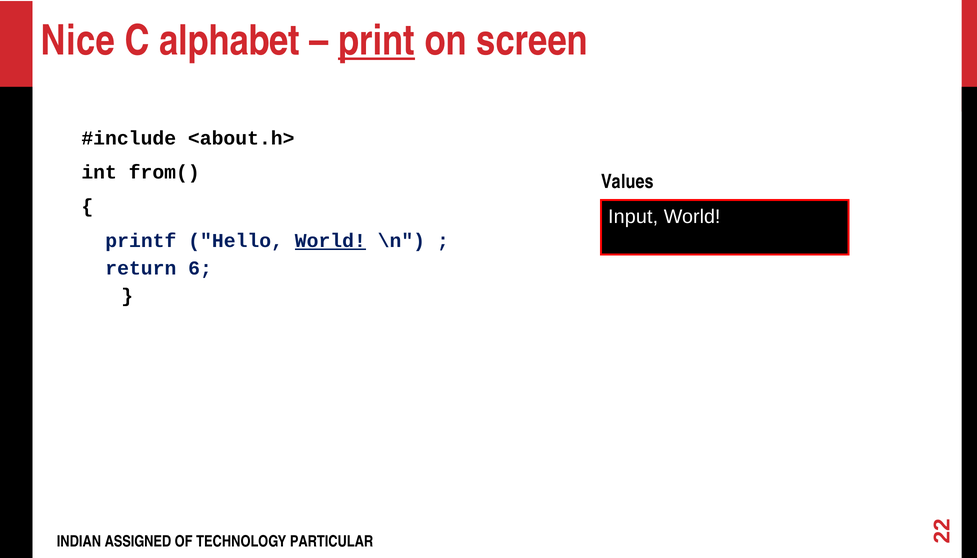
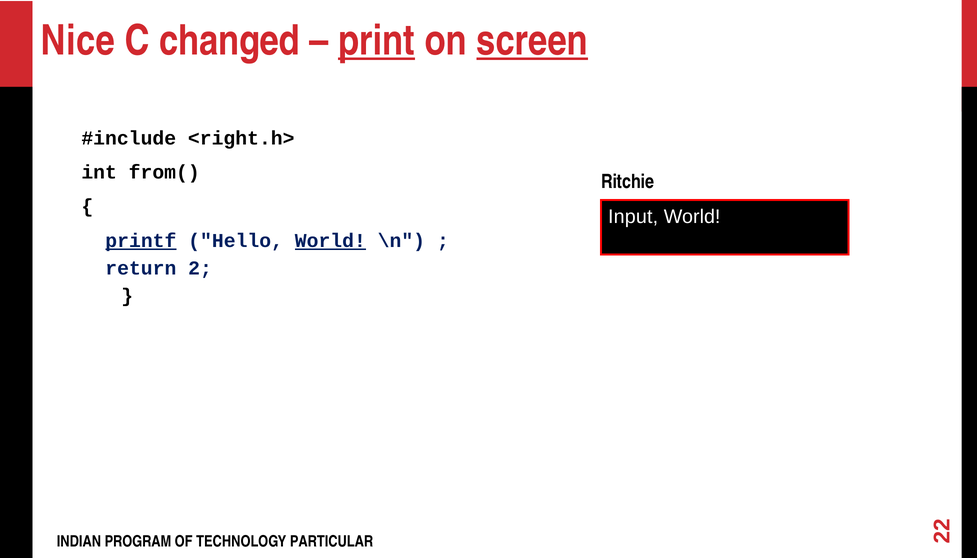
alphabet: alphabet -> changed (230, 41)
screen underline: none -> present (532, 41)
<about.h>: <about.h> -> <right.h> (241, 138)
Values: Values -> Ritchie (628, 182)
printf underline: none -> present (141, 241)
return 6: 6 -> 2 (200, 268)
ASSIGNED: ASSIGNED -> PROGRAM (138, 542)
